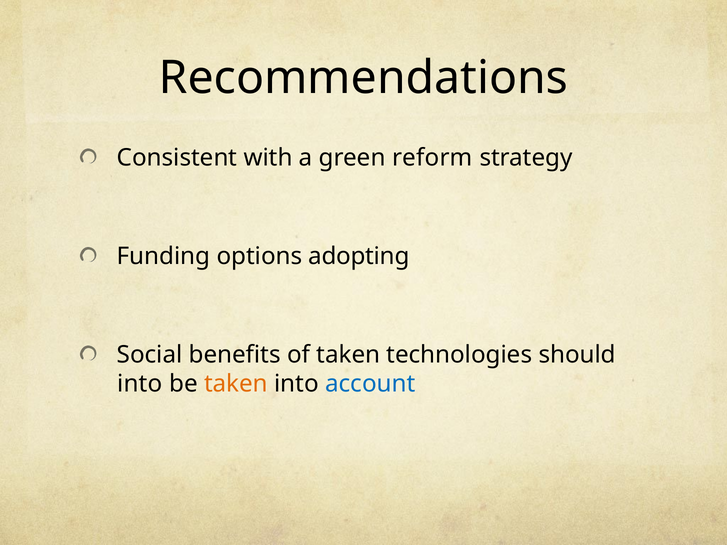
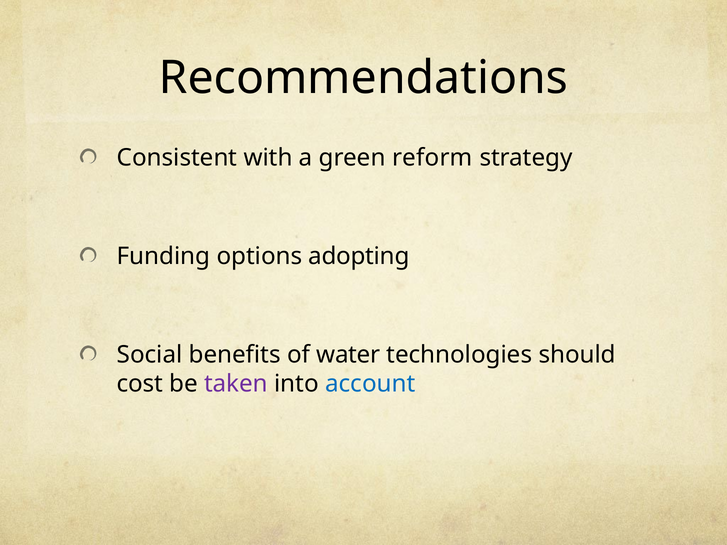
of taken: taken -> water (348, 355)
into: into -> cost (140, 384)
taken colour: orange -> purple (236, 384)
